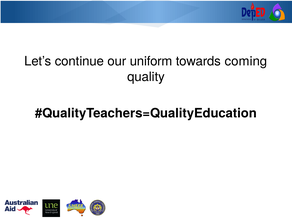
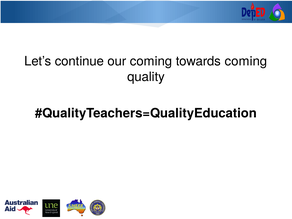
our uniform: uniform -> coming (151, 61)
